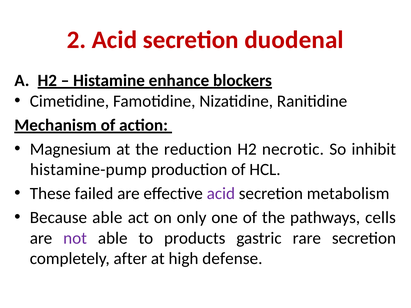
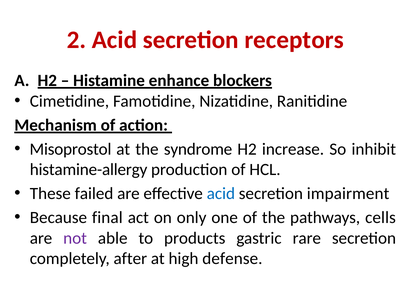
duodenal: duodenal -> receptors (294, 40)
Magnesium: Magnesium -> Misoprostol (70, 149)
reduction: reduction -> syndrome (198, 149)
necrotic: necrotic -> increase (293, 149)
histamine-pump: histamine-pump -> histamine-allergy (89, 170)
acid colour: purple -> blue (221, 194)
metabolism: metabolism -> impairment (348, 194)
Because able: able -> final (107, 218)
